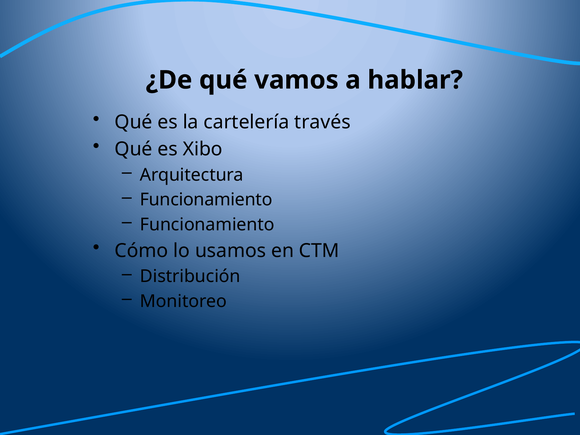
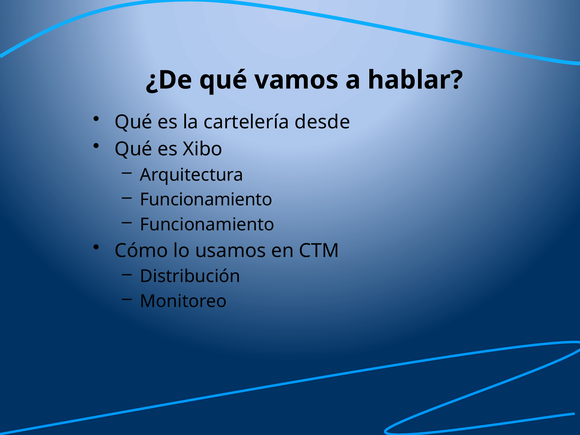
través: través -> desde (322, 122)
